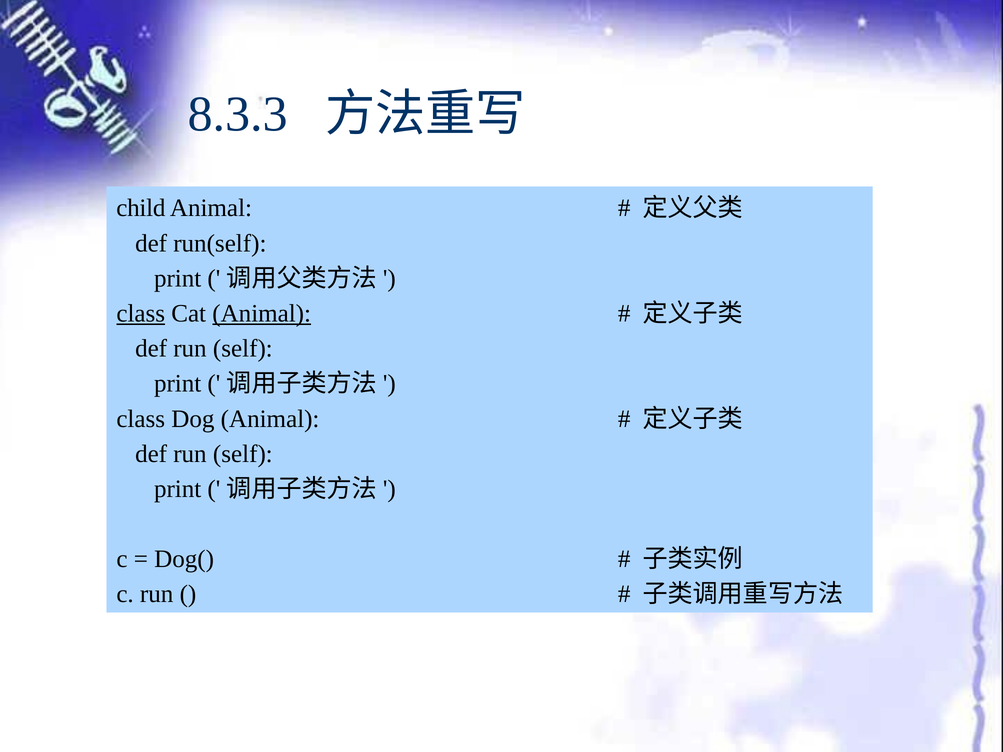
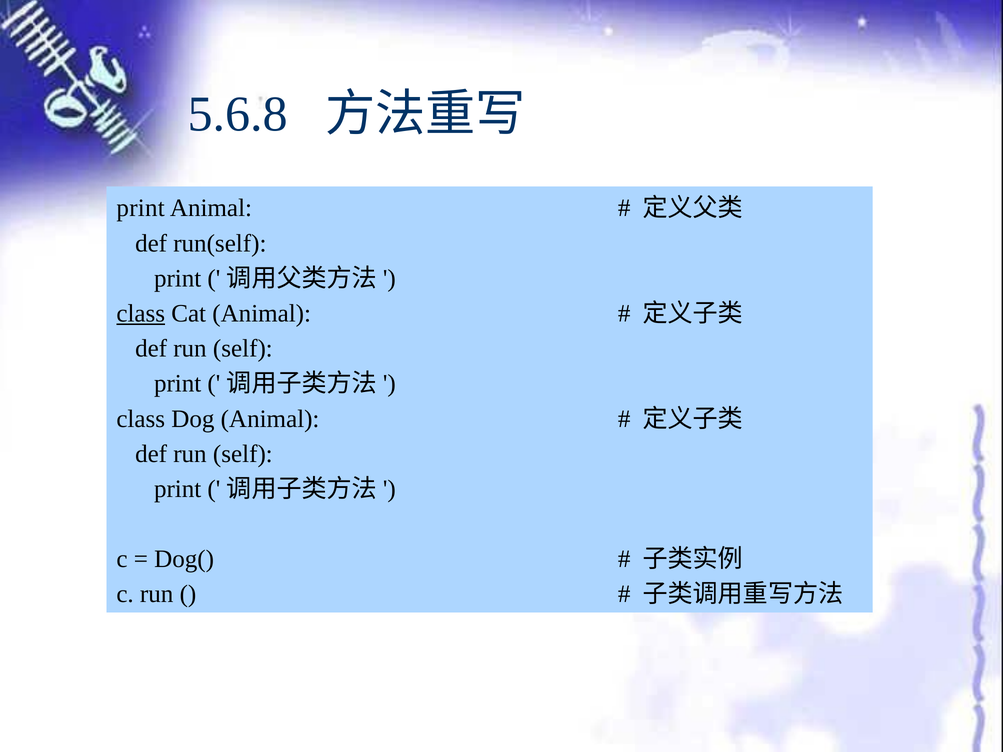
8.3.3: 8.3.3 -> 5.6.8 (238, 114)
child: child -> print (141, 208)
Animal underline: present -> none (262, 314)
